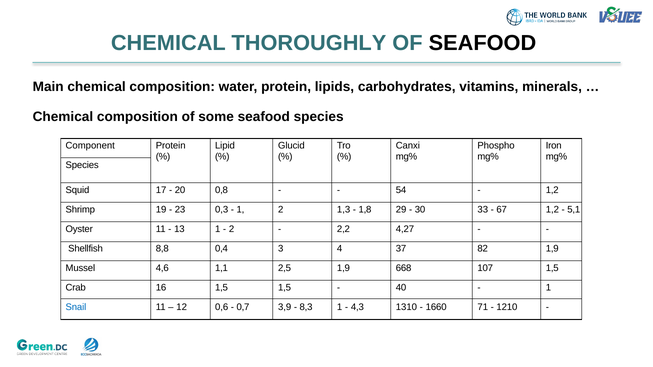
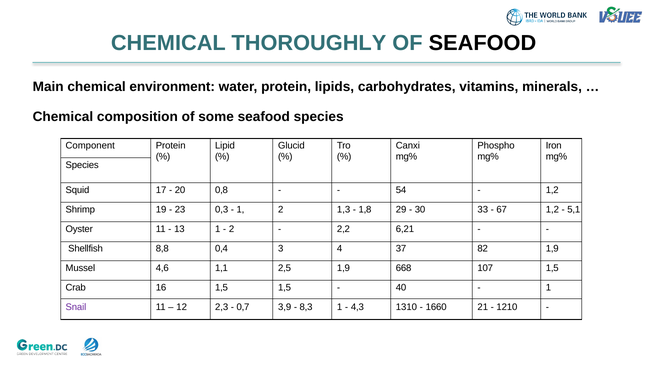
Main chemical composition: composition -> environment (172, 87)
4,27: 4,27 -> 6,21 (405, 229)
Snail colour: blue -> purple (76, 307)
0,6: 0,6 -> 2,3 (222, 307)
71: 71 -> 21 (483, 307)
